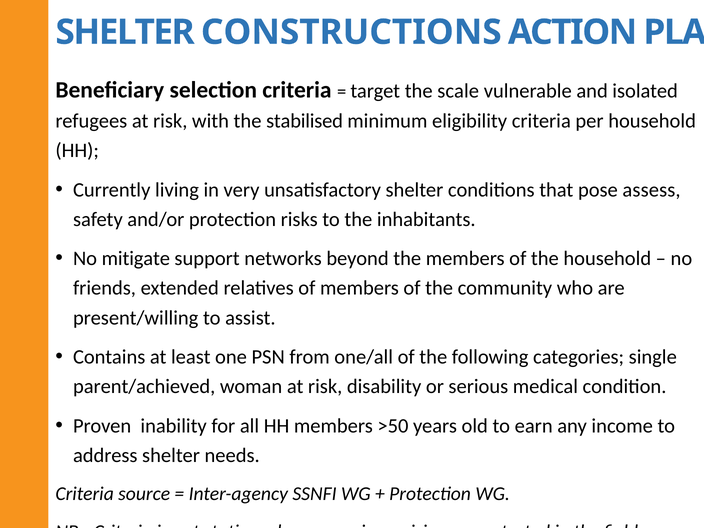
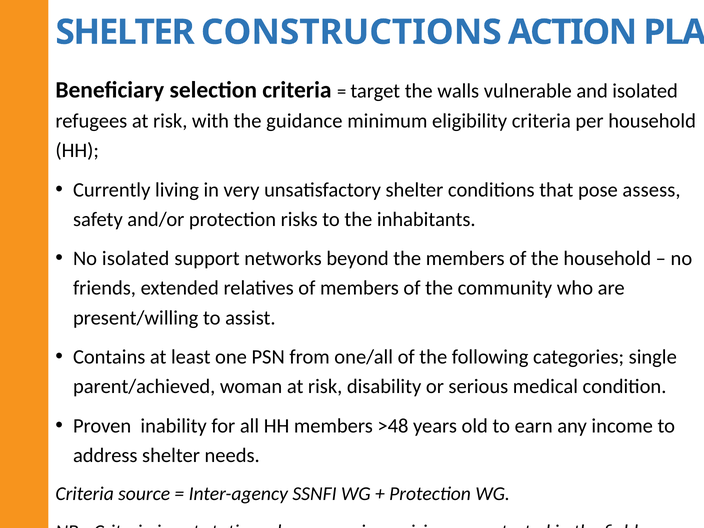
scale: scale -> walls (458, 91)
stabilised: stabilised -> guidance (304, 121)
No mitigate: mitigate -> isolated (136, 259)
>50: >50 -> >48 (393, 426)
